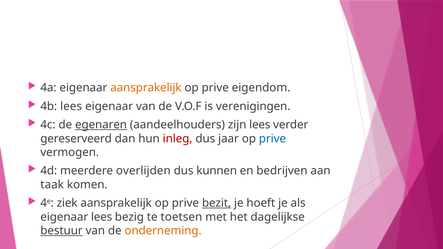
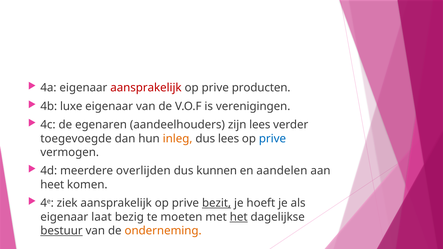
aansprakelijk colour: orange -> red (146, 88)
eigendom: eigendom -> producten (261, 88)
4b lees: lees -> luxe (71, 106)
egenaren underline: present -> none (101, 125)
gereserveerd: gereserveerd -> toegevoegde (76, 139)
inleg colour: red -> orange (178, 139)
dus jaar: jaar -> lees (229, 139)
bedrijven: bedrijven -> aandelen (282, 171)
taak: taak -> heet (52, 185)
eigenaar lees: lees -> laat (102, 217)
toetsen: toetsen -> moeten (181, 217)
het underline: none -> present (239, 217)
